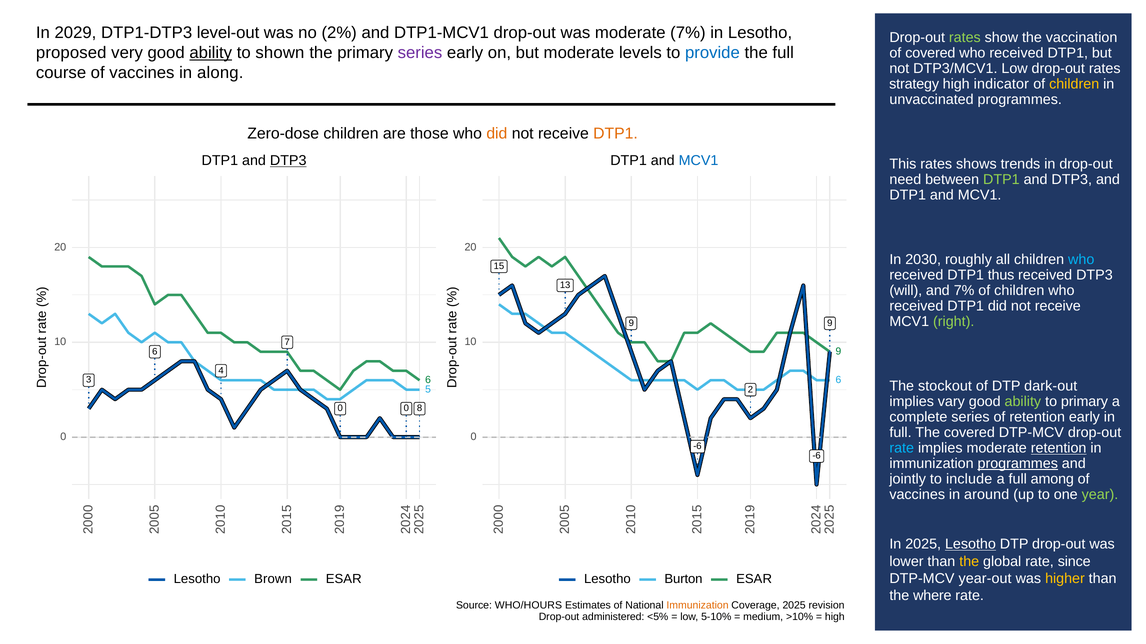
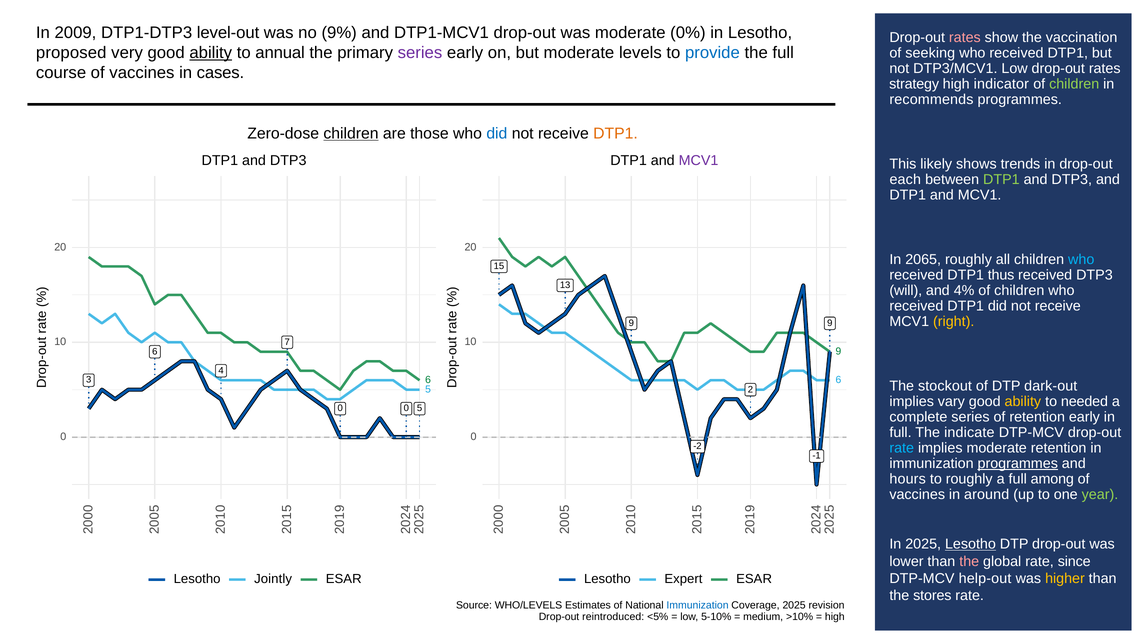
2029: 2029 -> 2009 (75, 33)
2%: 2% -> 9% (339, 33)
moderate 7%: 7% -> 0% (688, 33)
rates colour: light green -> pink (965, 38)
shown: shown -> annual (280, 53)
of covered: covered -> seeking (930, 53)
along: along -> cases (220, 73)
children colour: yellow -> light green (1074, 84)
unvaccinated: unvaccinated -> recommends (931, 100)
children underline: none -> present (351, 134)
did colour: orange -> blue (497, 134)
DTP3 underline: present -> none (288, 161)
MCV1 colour: blue -> purple (699, 161)
This rates: rates -> likely (936, 164)
need: need -> each (905, 180)
2030: 2030 -> 2065 (923, 260)
and 7%: 7% -> 4% (964, 291)
right colour: light green -> yellow (954, 322)
ability colour: light green -> yellow (1023, 402)
to primary: primary -> needed (1084, 402)
8: 8 -> 5 (420, 409)
The covered: covered -> indicate (969, 433)
retention underline: present -> none (1059, 448)
-6: -6 -> -2 (697, 447)
-6: -6 -> -1 (817, 456)
jointly: jointly -> hours (908, 479)
to include: include -> roughly (969, 479)
the colour: yellow -> pink (969, 562)
year-out: year-out -> help-out (985, 579)
Brown: Brown -> Jointly (273, 580)
Burton: Burton -> Expert (683, 580)
where: where -> stores (932, 596)
WHO/HOURS: WHO/HOURS -> WHO/LEVELS (528, 606)
Immunization colour: orange -> blue (698, 606)
administered: administered -> reintroduced (613, 617)
